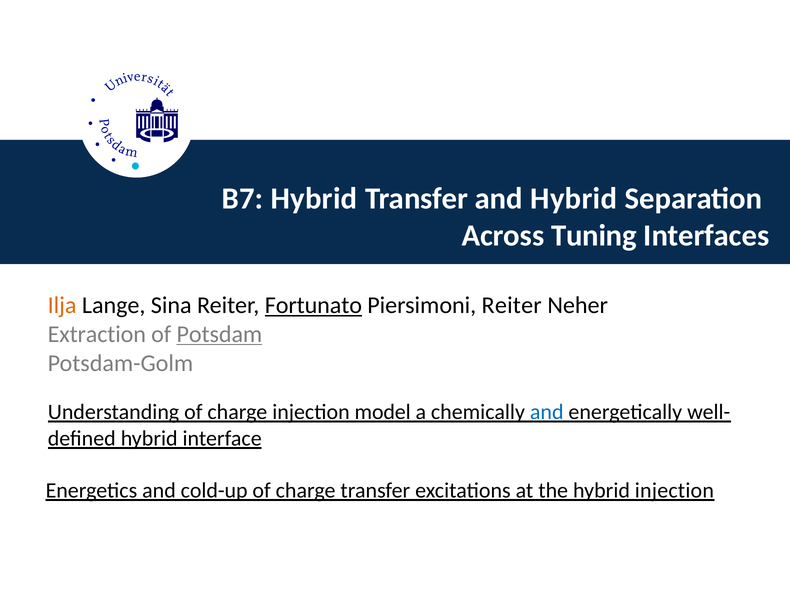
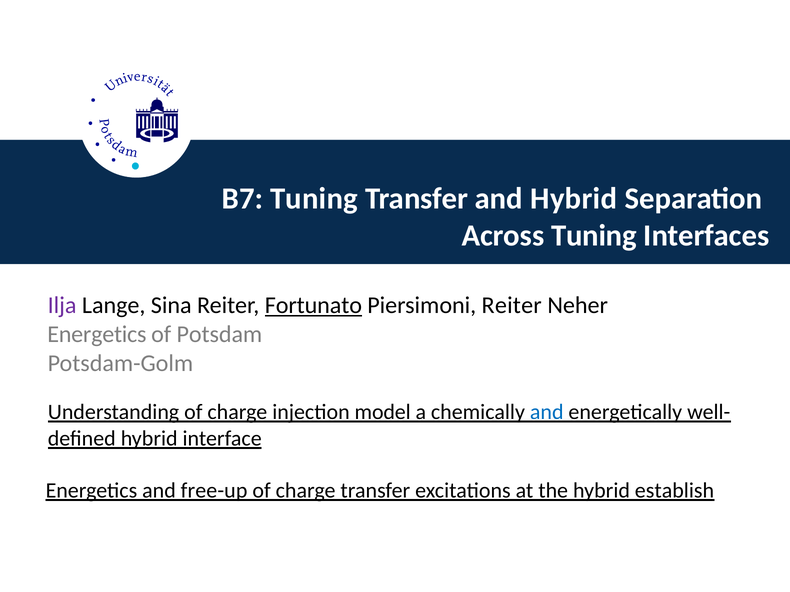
B7 Hybrid: Hybrid -> Tuning (314, 199)
Ilja colour: orange -> purple (62, 305)
Extraction: Extraction -> Energetics (97, 334)
Potsdam underline: present -> none (219, 334)
cold-up: cold-up -> free-up (214, 491)
hybrid injection: injection -> establish (674, 491)
